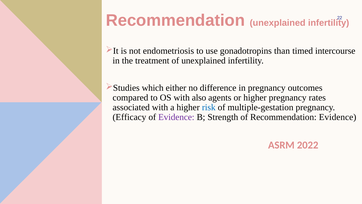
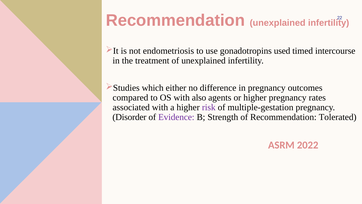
than: than -> used (282, 51)
risk colour: blue -> purple (209, 107)
Efficacy: Efficacy -> Disorder (129, 117)
Recommendation Evidence: Evidence -> Tolerated (338, 117)
